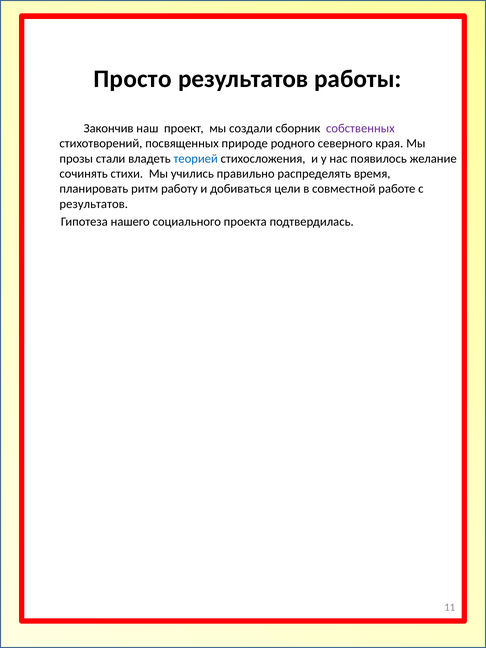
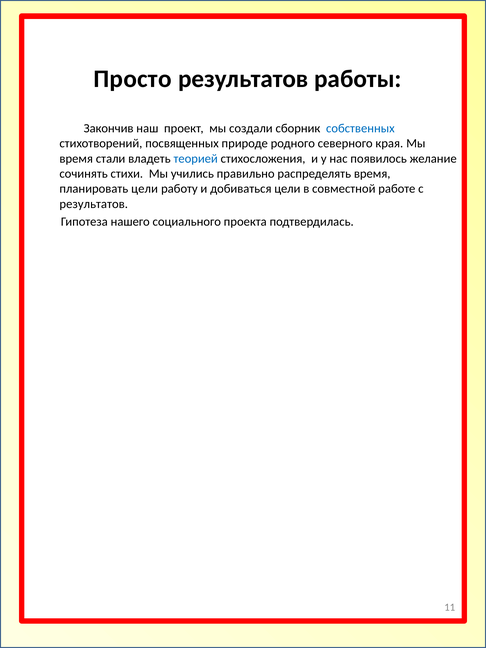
собственных colour: purple -> blue (360, 128)
прозы: прозы -> время (76, 159)
планировать ритм: ритм -> цели (145, 189)
